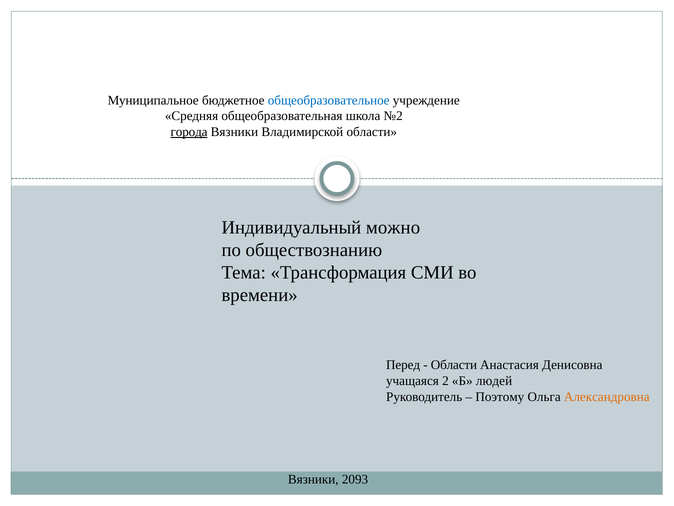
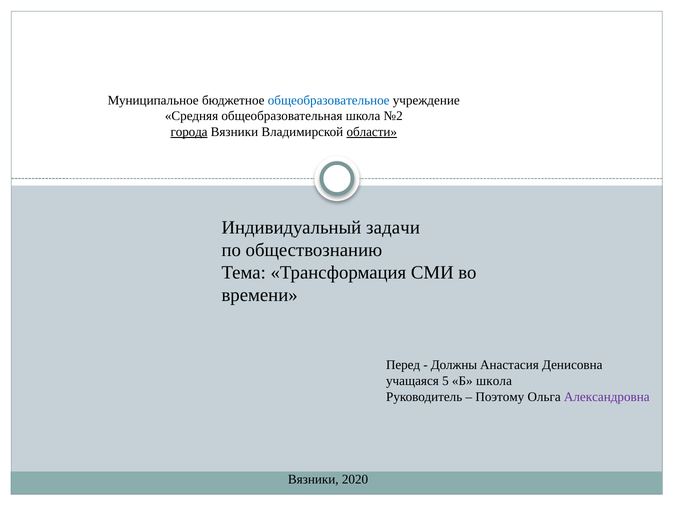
области underline: none -> present (372, 132)
можно: можно -> задачи (393, 227)
Области: Области -> Должны (454, 365)
2: 2 -> 5 (445, 381)
Б людей: людей -> школа (494, 381)
Александровна colour: orange -> purple (607, 396)
2093: 2093 -> 2020 (355, 479)
